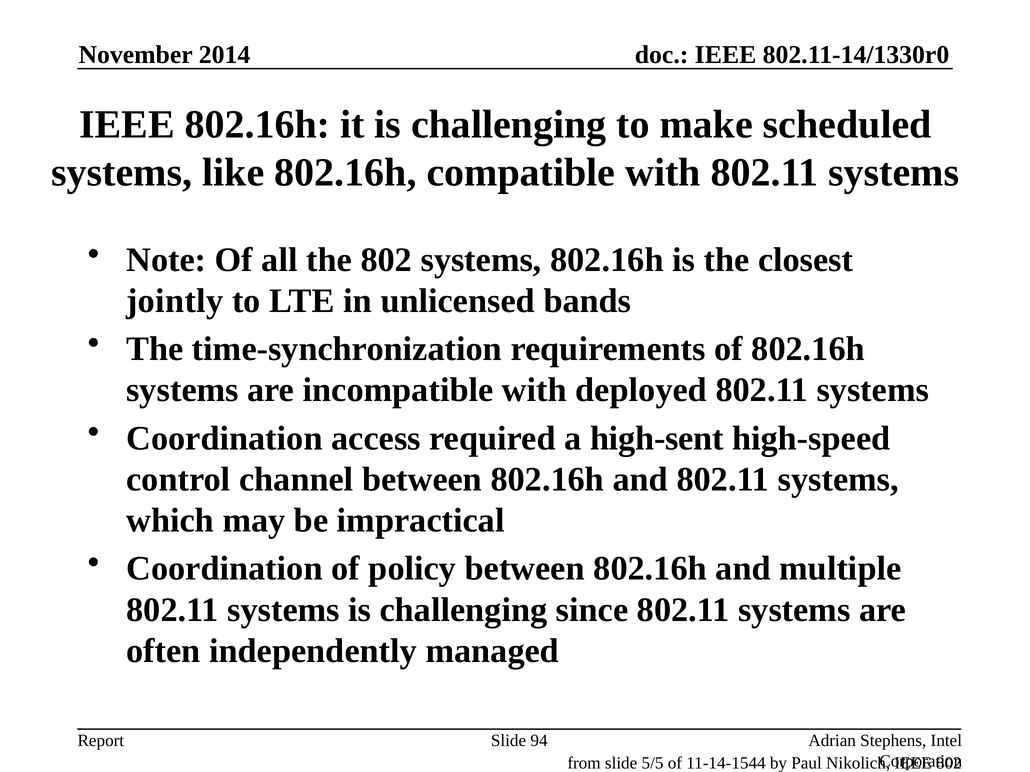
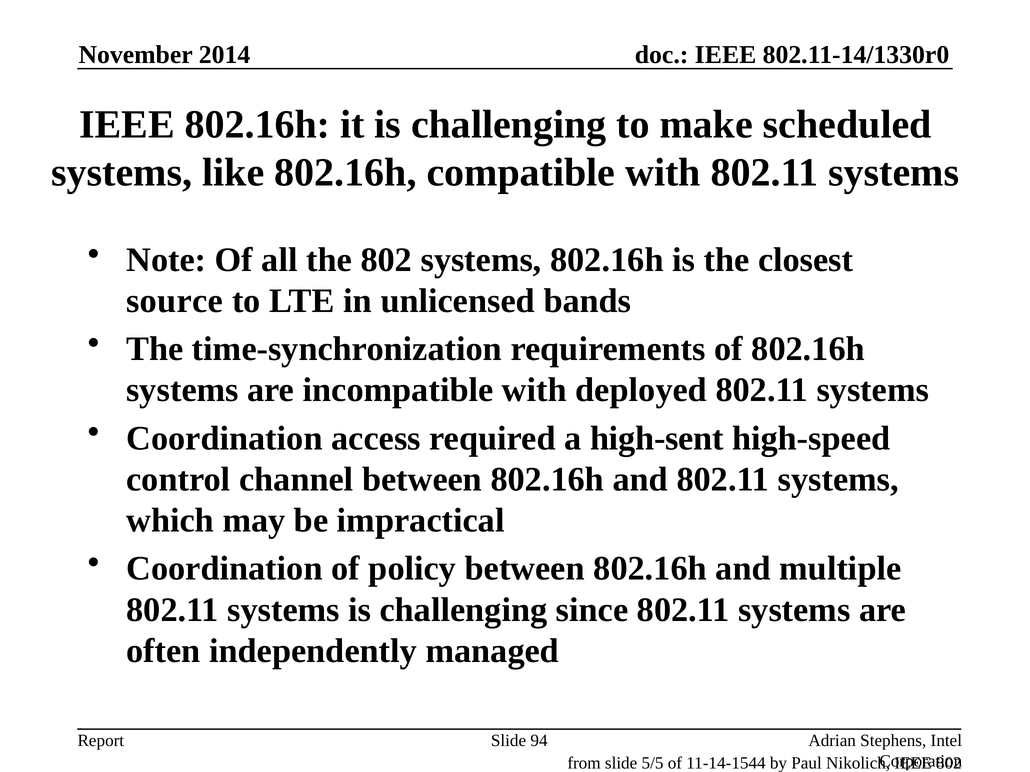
jointly: jointly -> source (175, 301)
